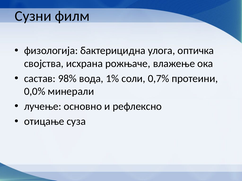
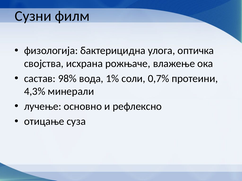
0,0%: 0,0% -> 4,3% (35, 92)
